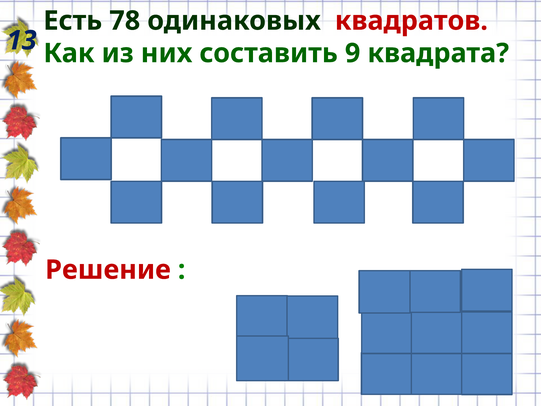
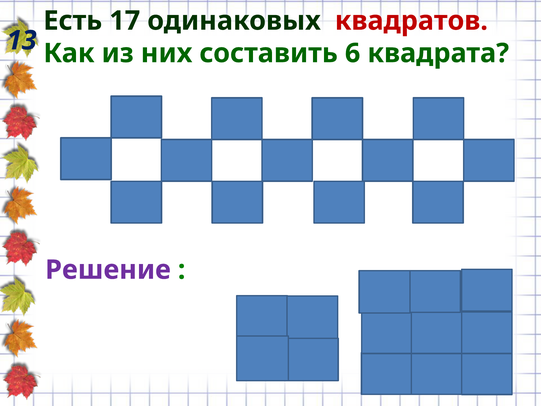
78: 78 -> 17 (125, 21)
9: 9 -> 6 (353, 53)
Решение colour: red -> purple (108, 270)
